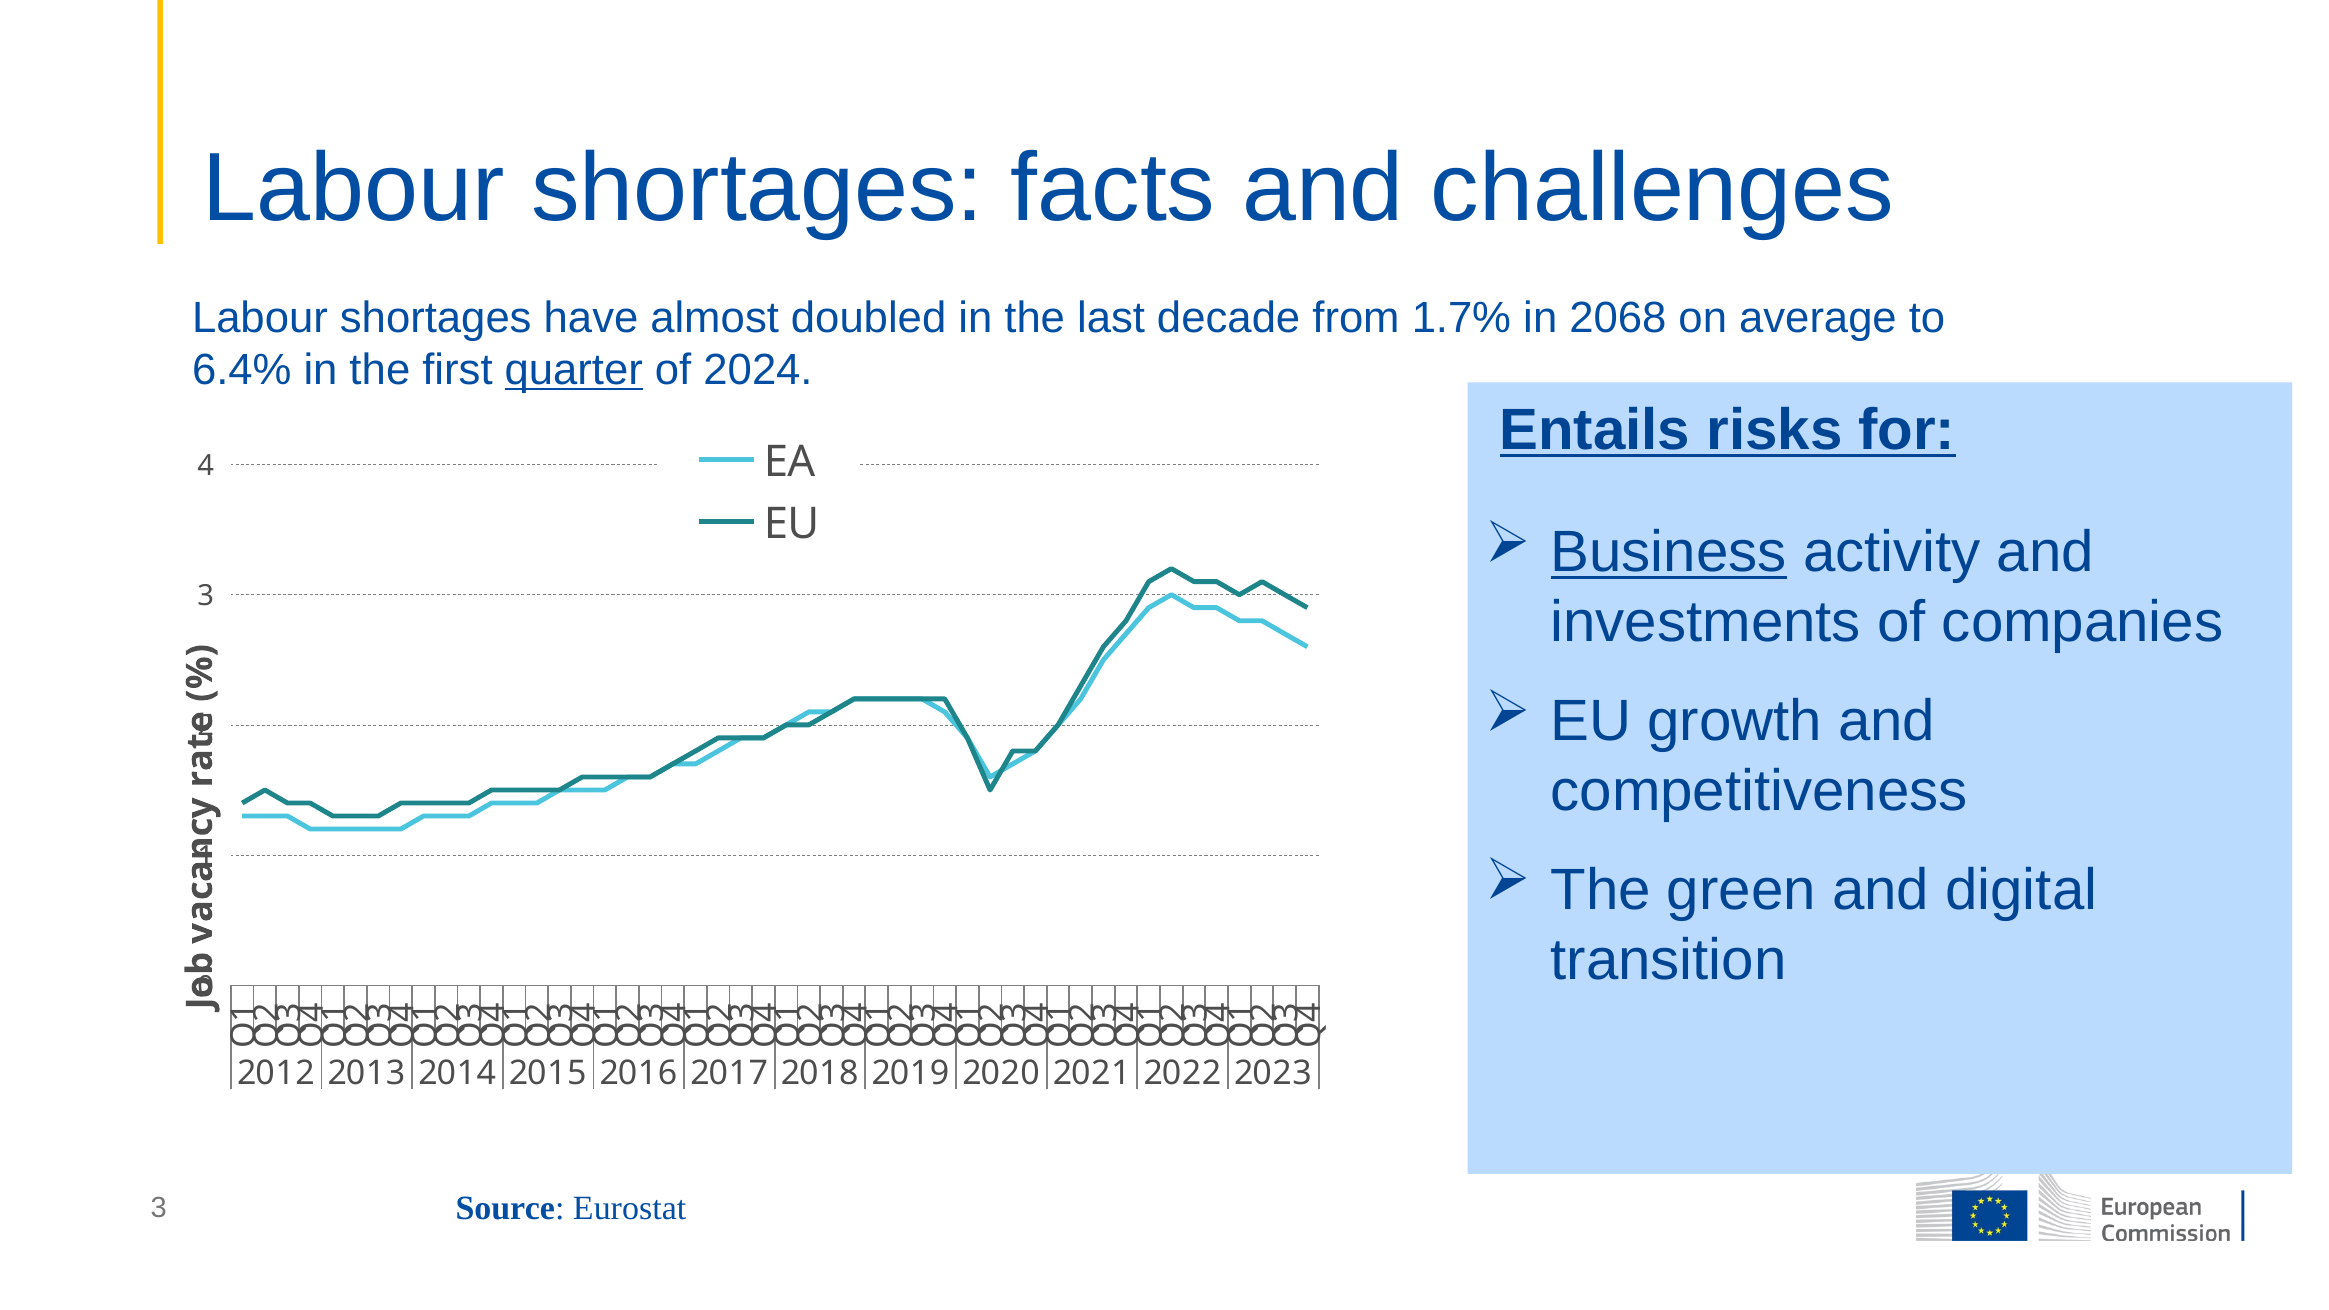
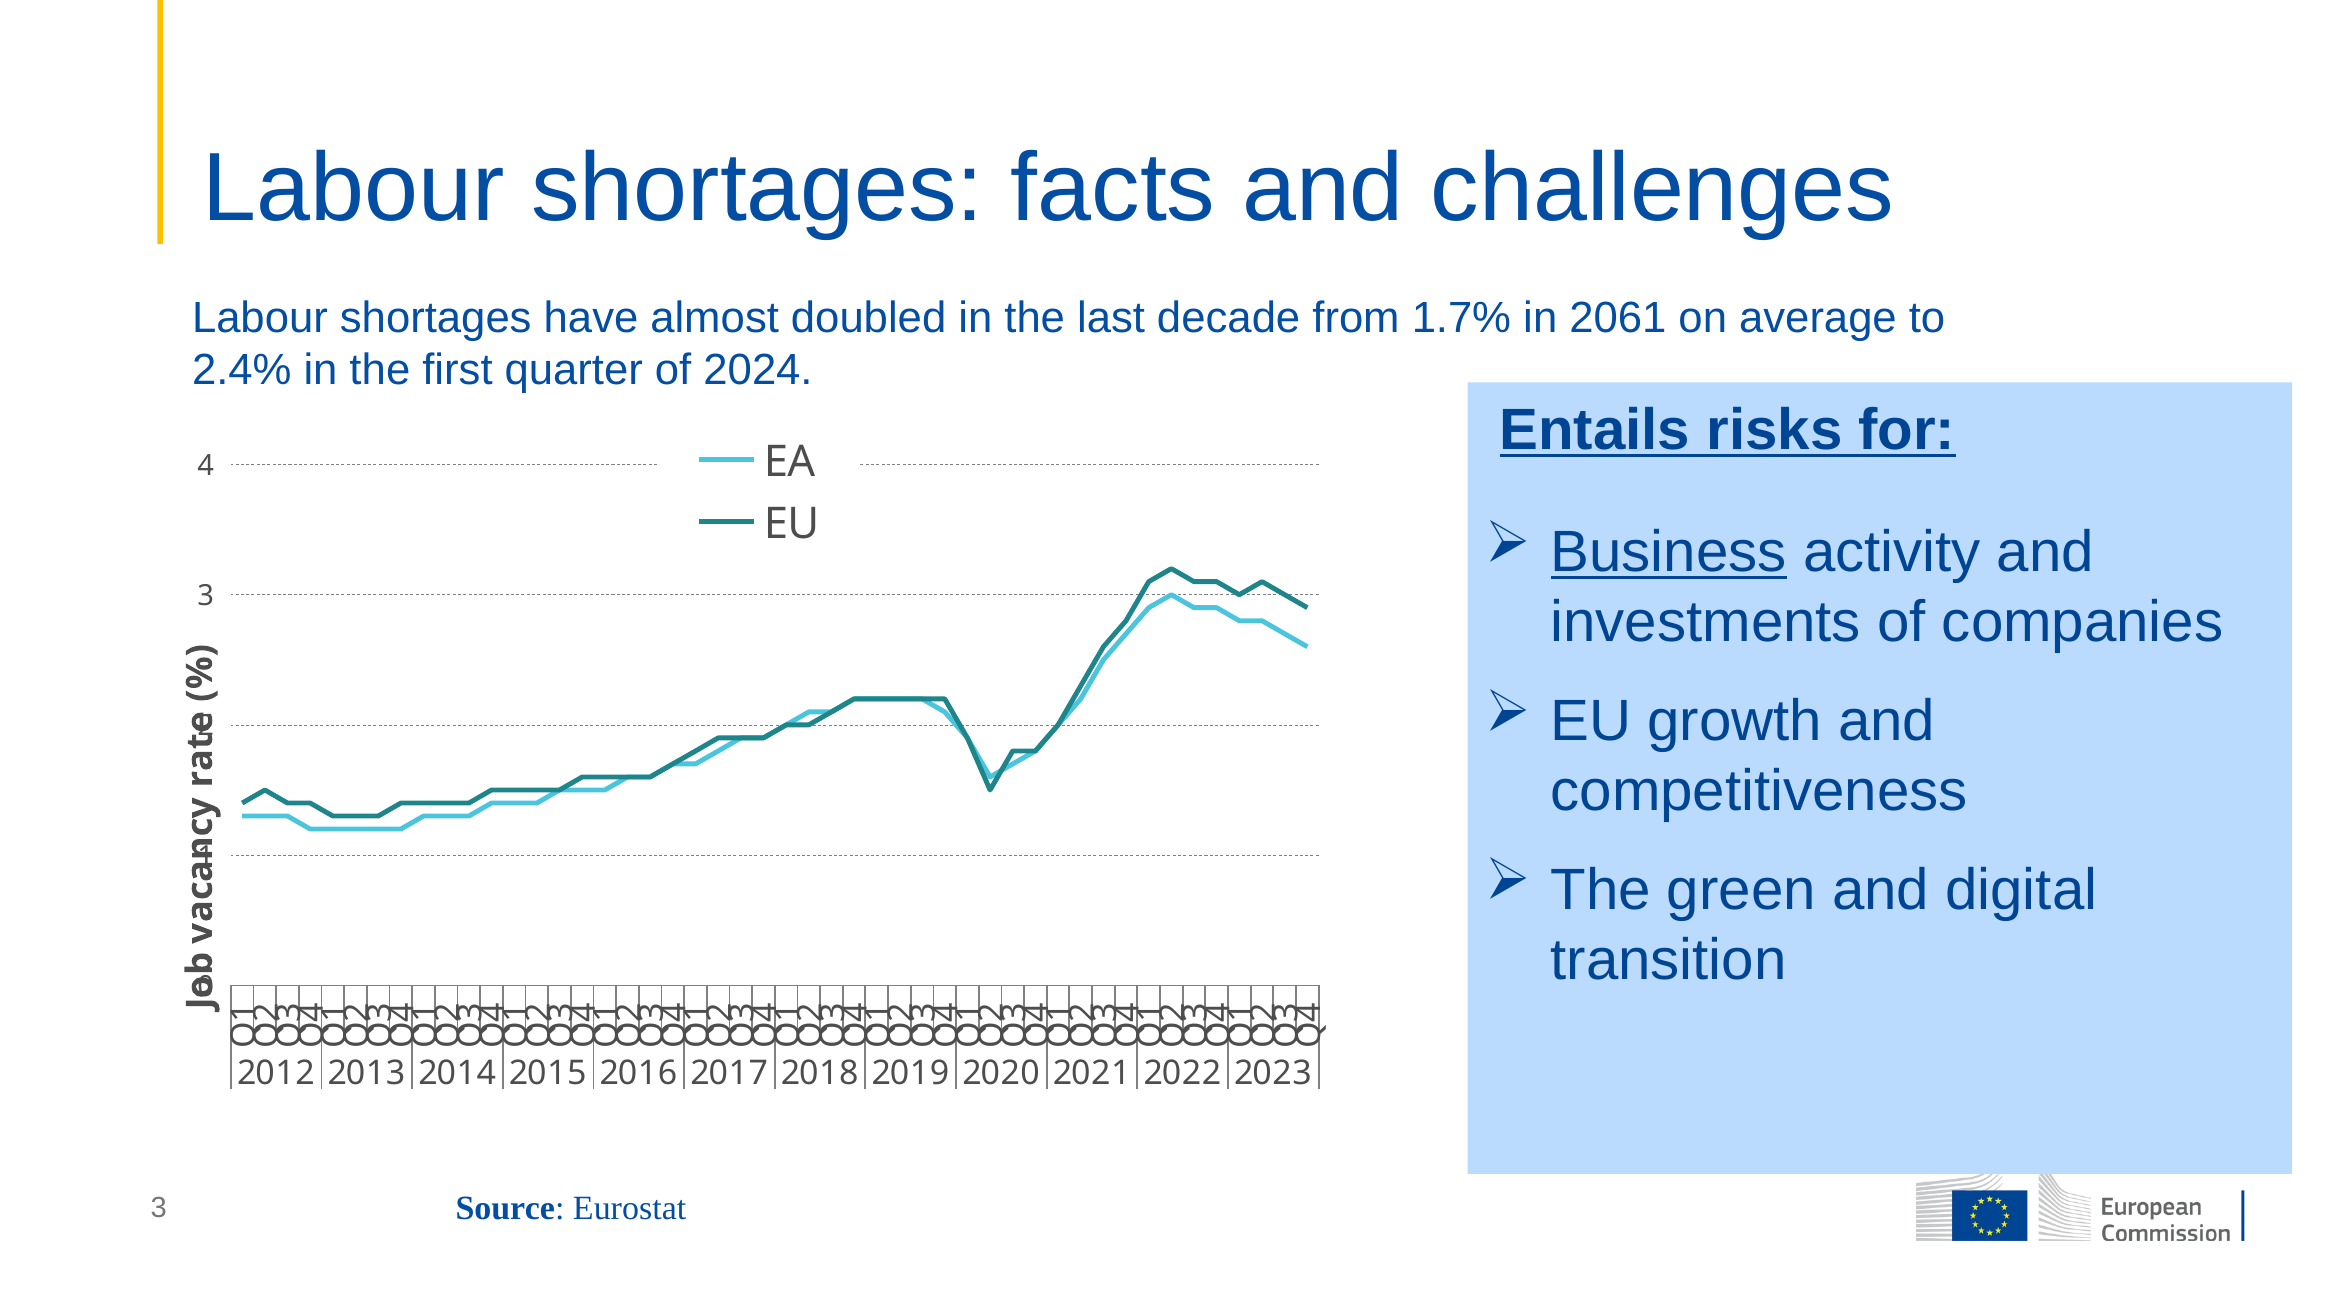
2068: 2068 -> 2061 (1618, 318)
6.4%: 6.4% -> 2.4% (242, 370)
quarter underline: present -> none (574, 370)
